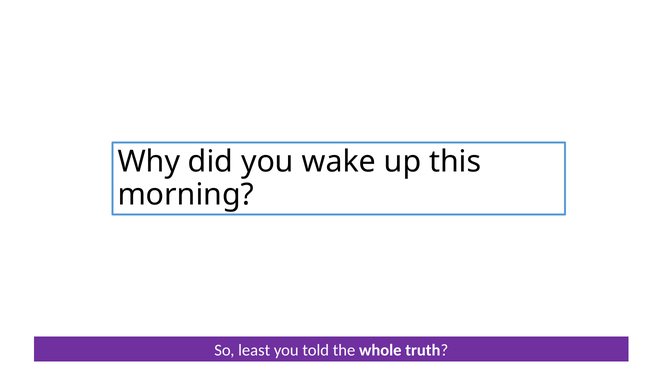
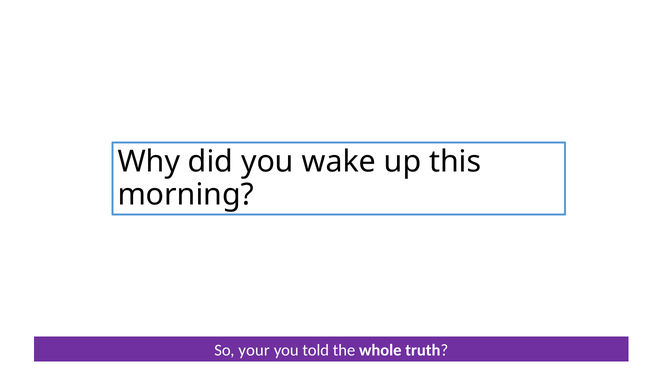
least: least -> your (254, 350)
